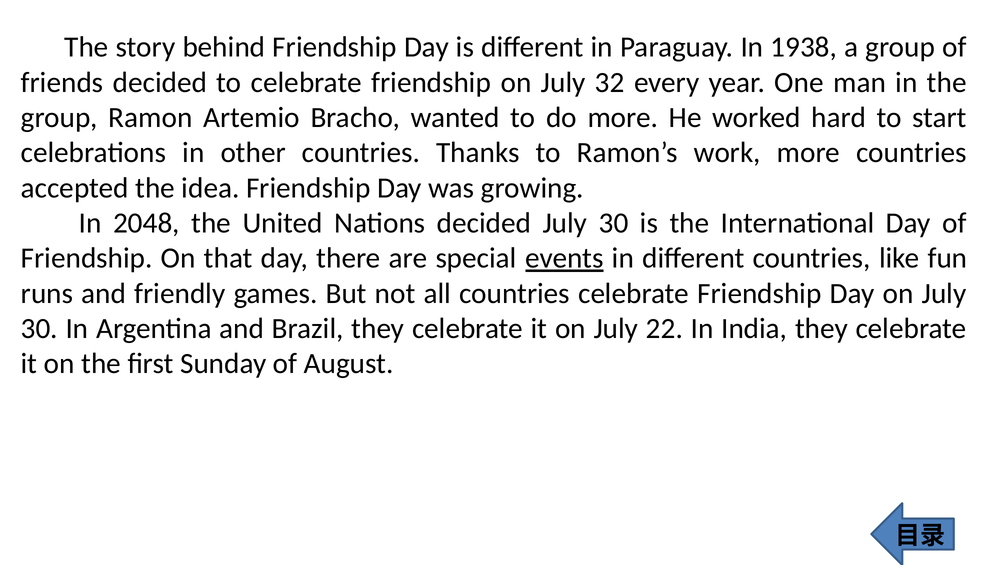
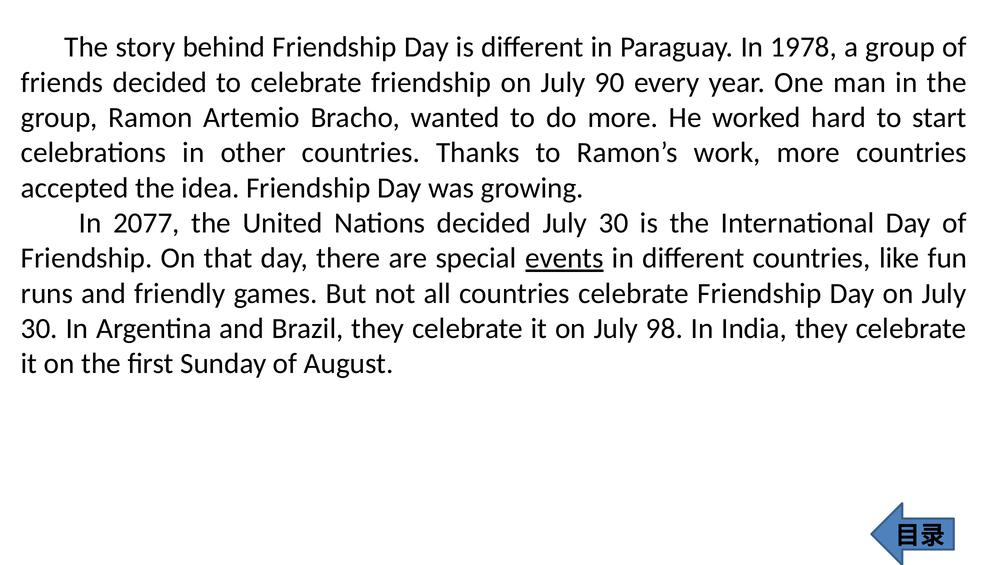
1938: 1938 -> 1978 (804, 47)
32: 32 -> 90 (610, 82)
2048: 2048 -> 2077 (146, 223)
22: 22 -> 98 (664, 328)
